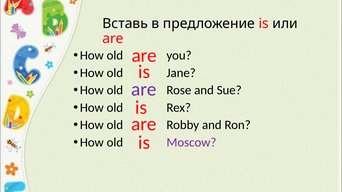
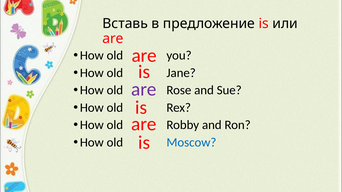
Moscow colour: purple -> blue (191, 143)
